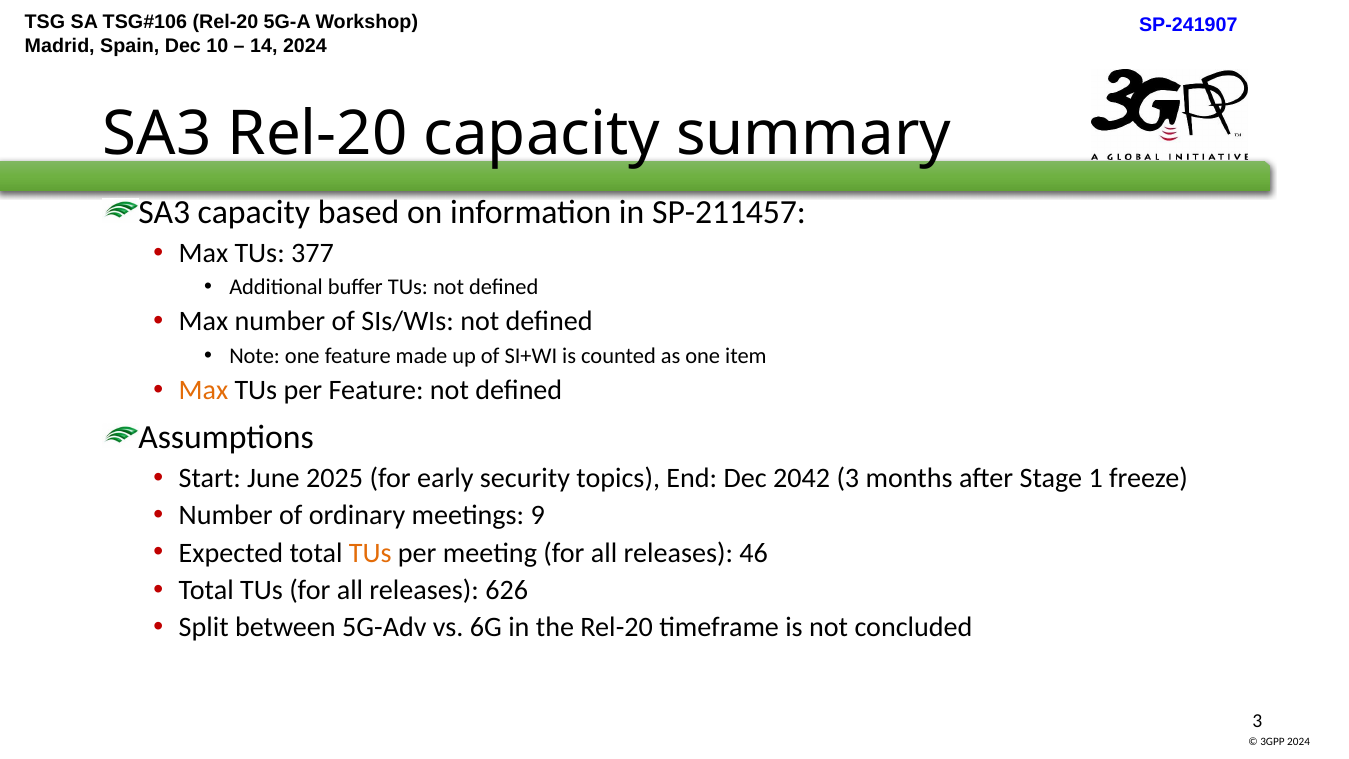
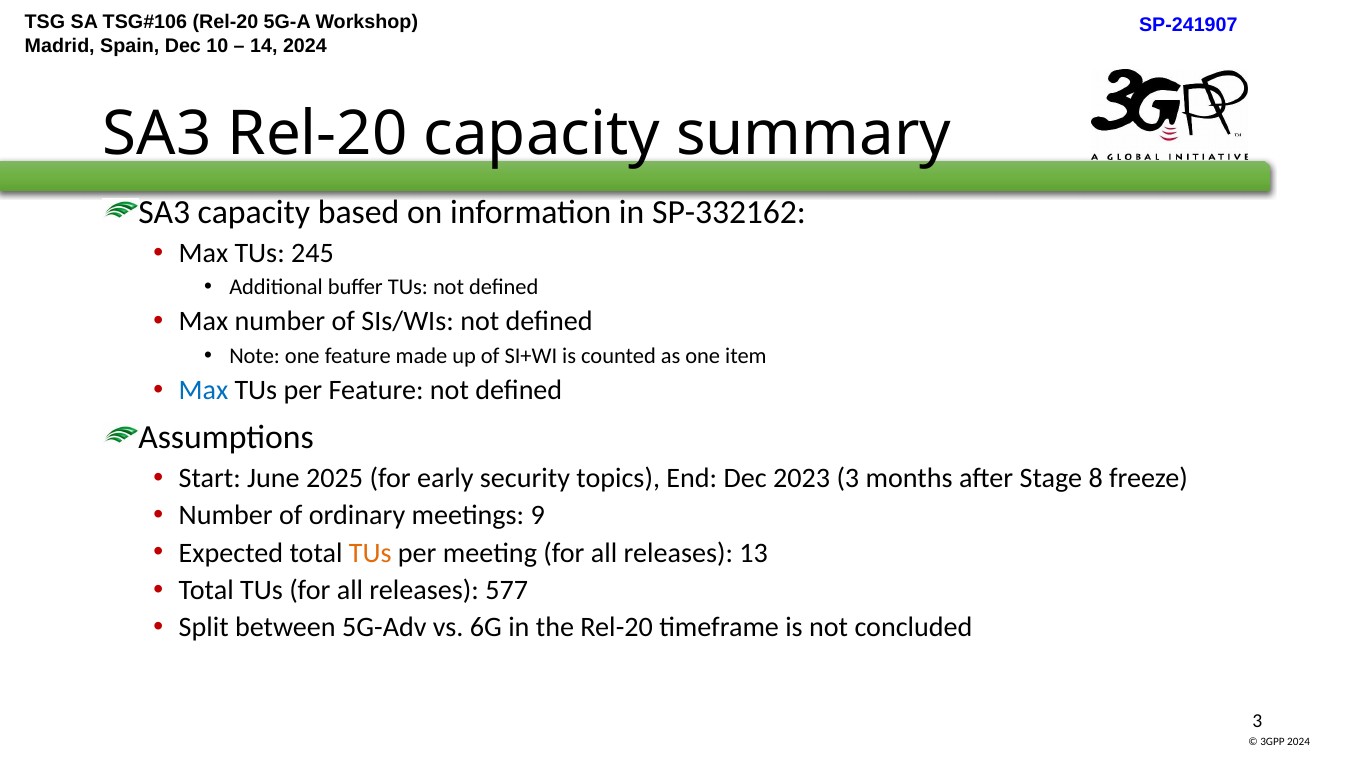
SP-211457: SP-211457 -> SP-332162 (729, 212)
377: 377 -> 245 (313, 253)
Max colour: orange -> blue (204, 390)
2042: 2042 -> 2023 (802, 478)
1: 1 -> 8 (1096, 478)
46: 46 -> 13 (754, 553)
626: 626 -> 577 (507, 590)
